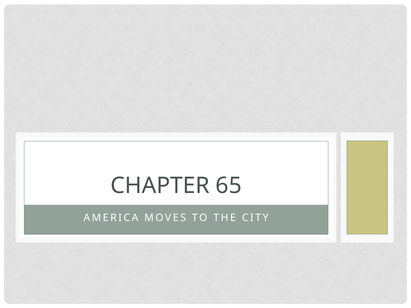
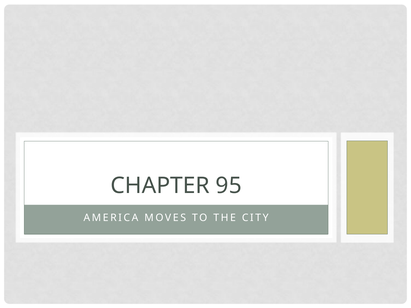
65: 65 -> 95 (229, 186)
